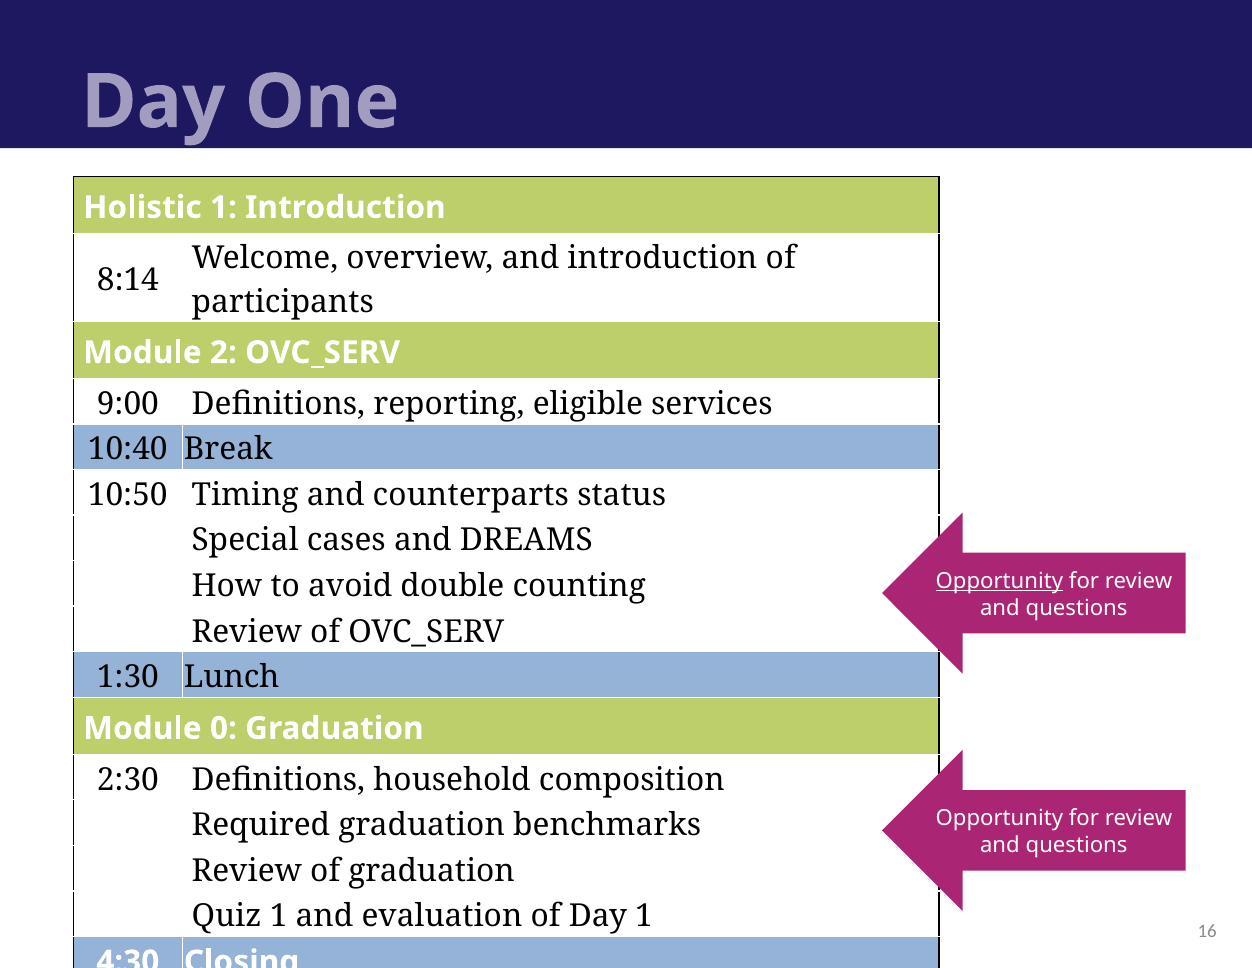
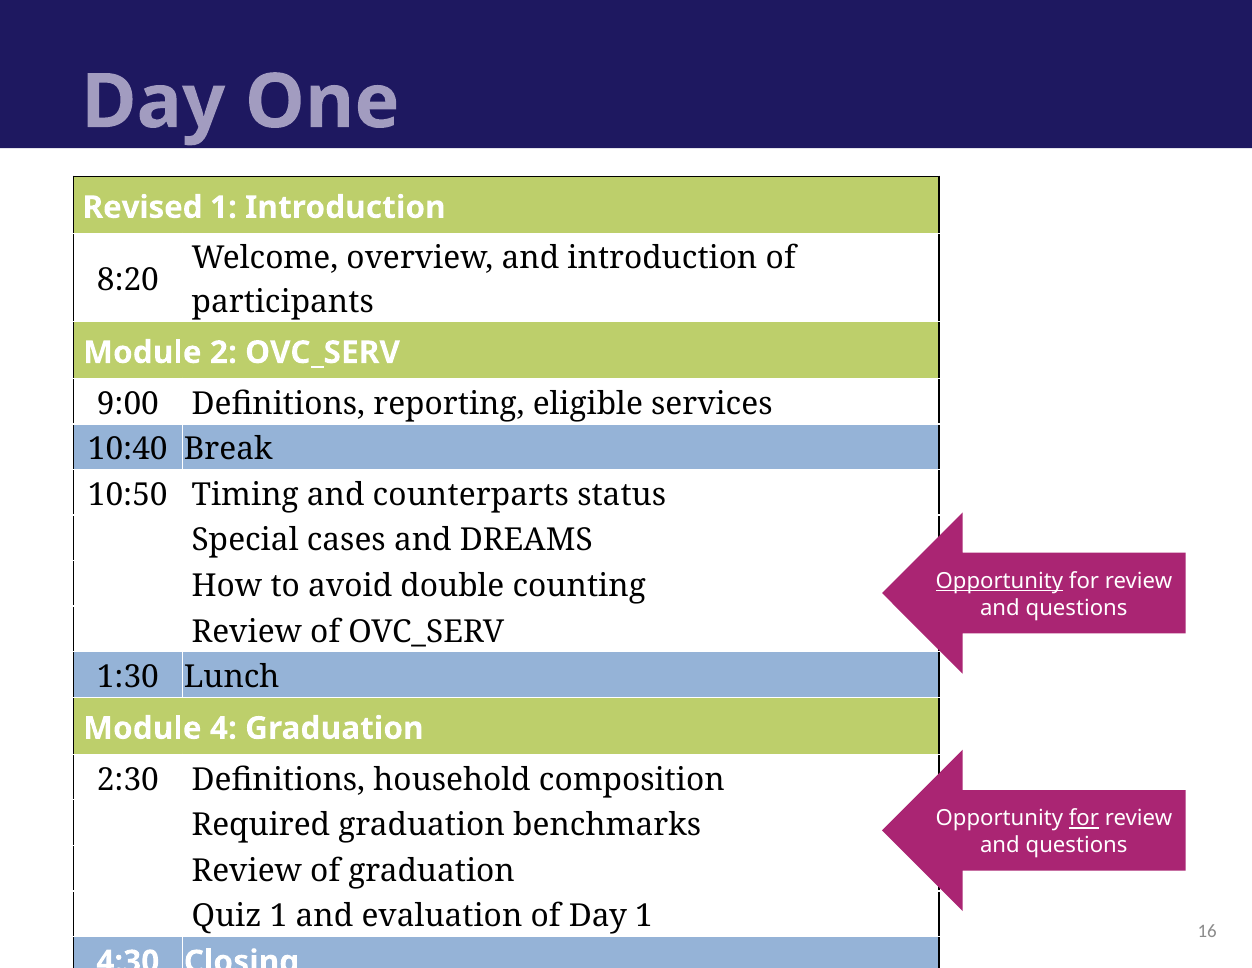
Holistic: Holistic -> Revised (143, 207)
8:14: 8:14 -> 8:20 (128, 280)
0: 0 -> 4 (223, 728)
for underline: none -> present (1084, 818)
